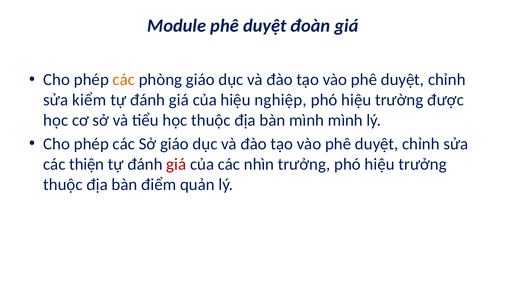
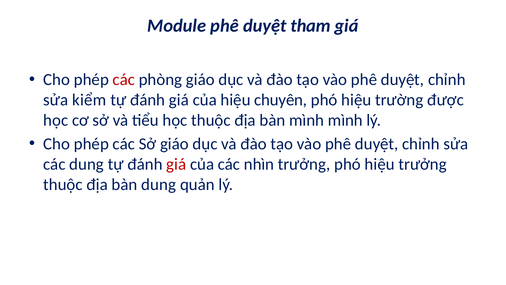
đoàn: đoàn -> tham (311, 26)
các colour: orange -> red (124, 80)
nghiệp: nghiệp -> chuyên (281, 100)
các thiện: thiện -> dung (87, 164)
bàn điểm: điểm -> dung (159, 184)
